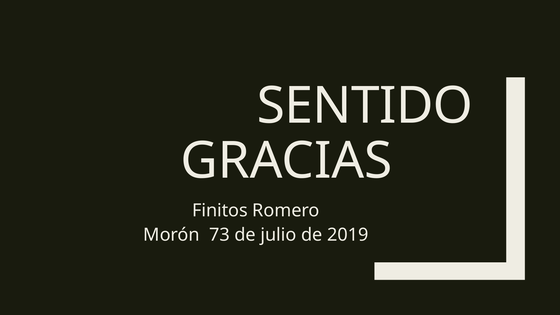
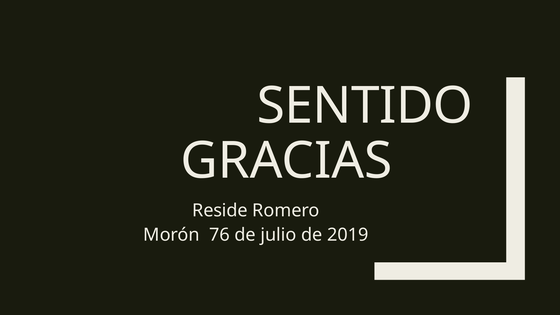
Finitos: Finitos -> Reside (220, 210)
73: 73 -> 76 (220, 235)
